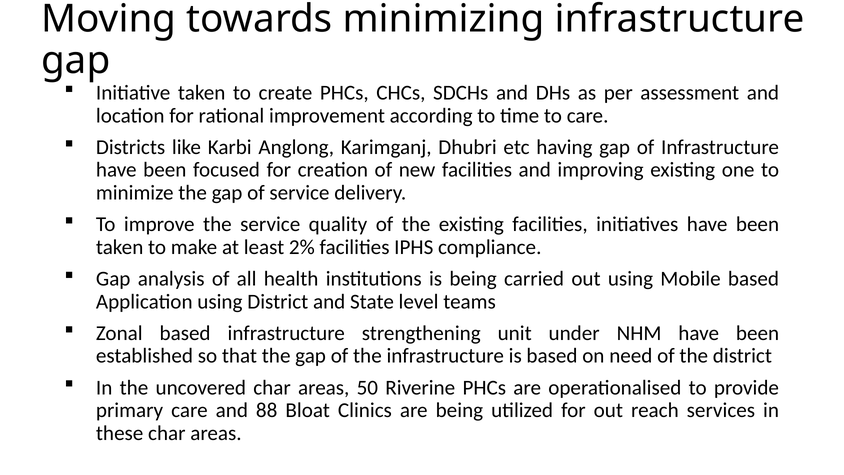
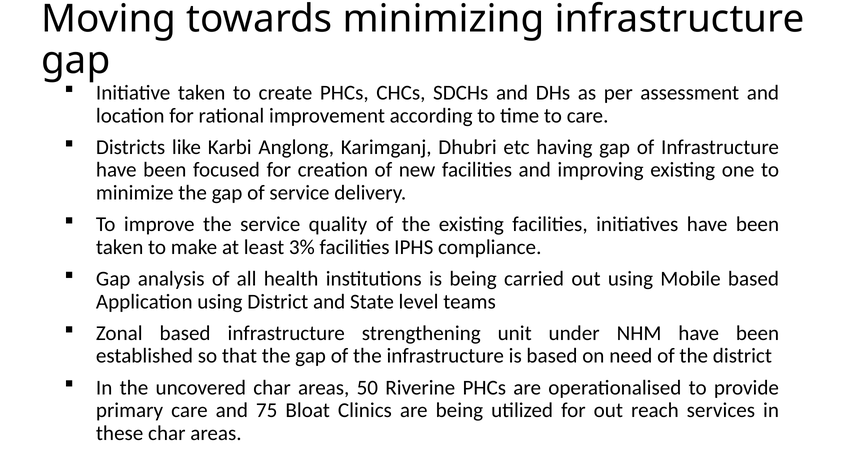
2%: 2% -> 3% (302, 247)
88: 88 -> 75 (267, 410)
